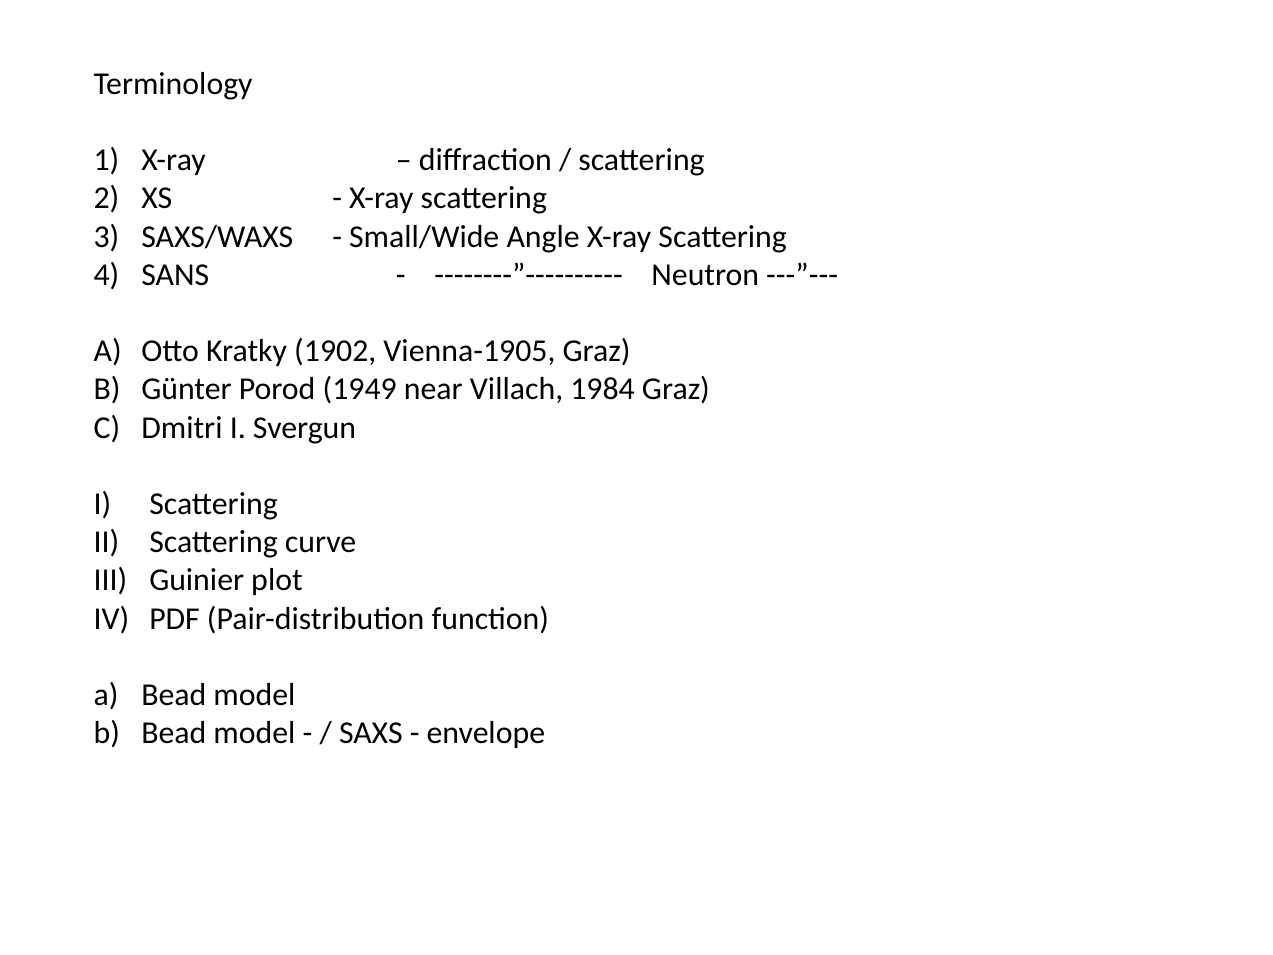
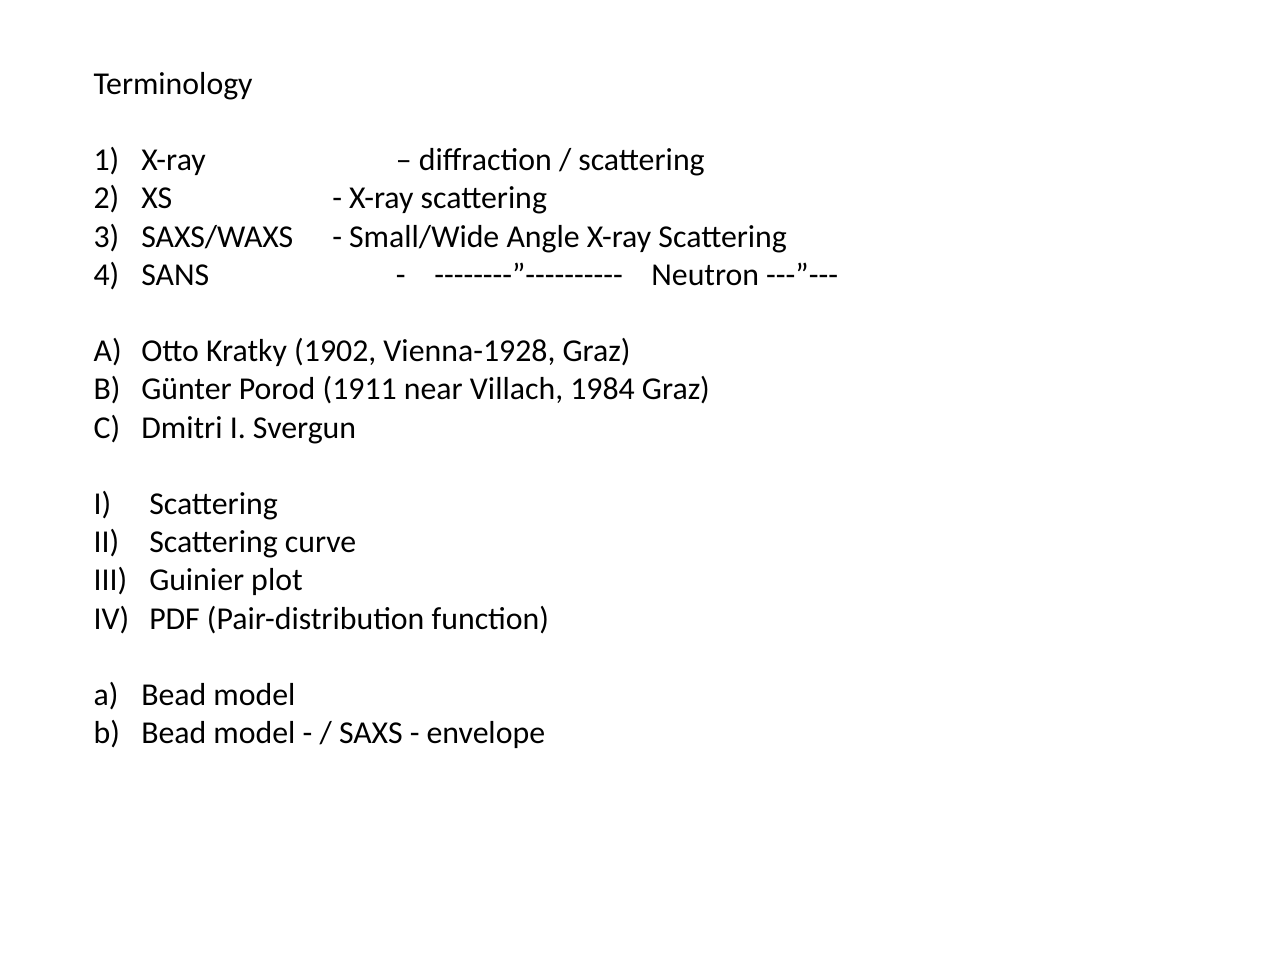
Vienna-1905: Vienna-1905 -> Vienna-1928 (469, 351)
1949: 1949 -> 1911 (360, 389)
